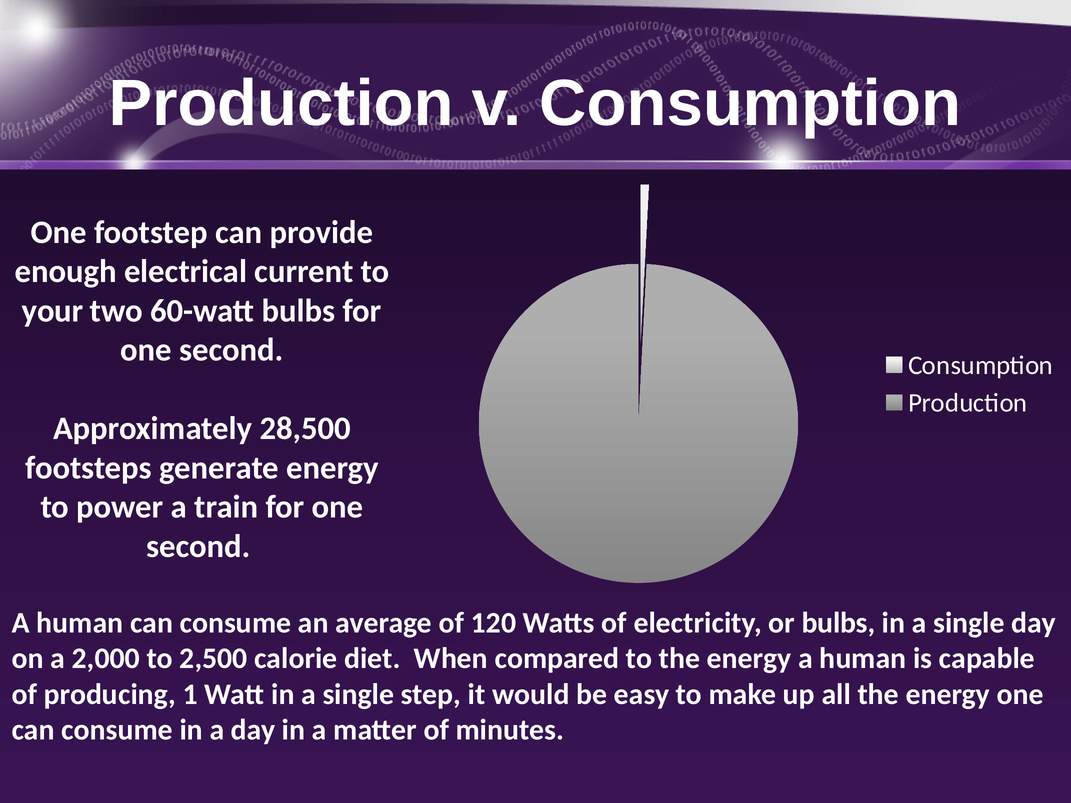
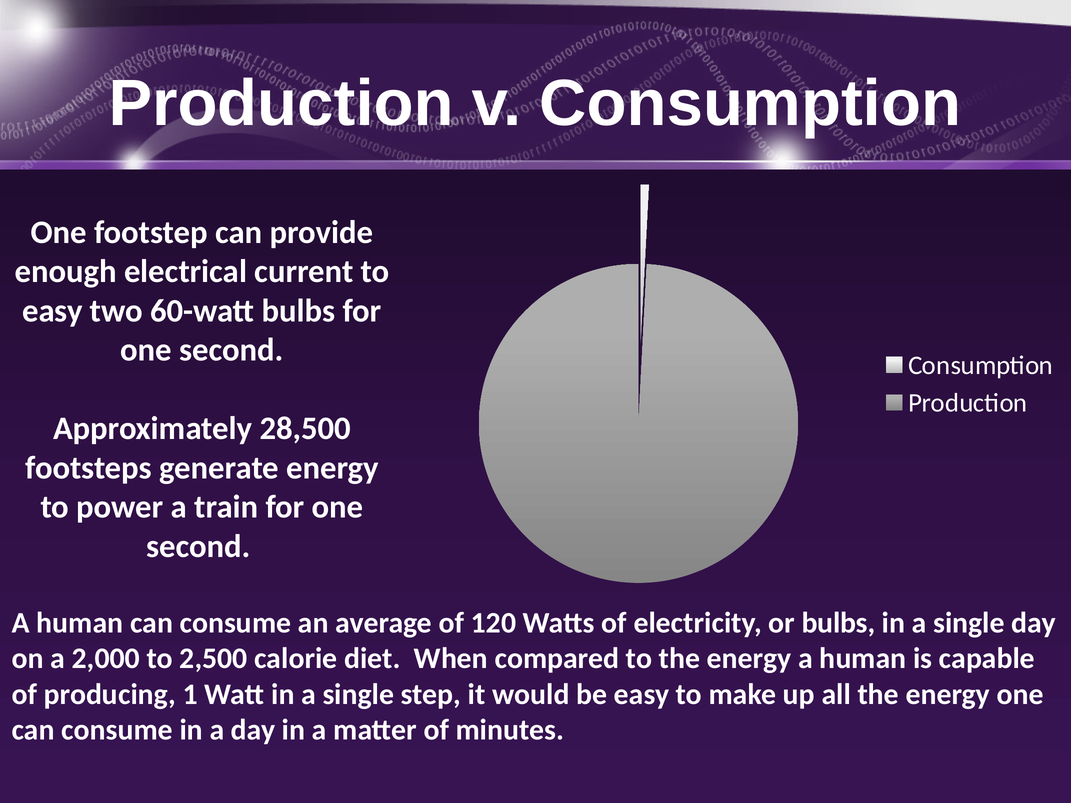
your: your -> easy (53, 311)
